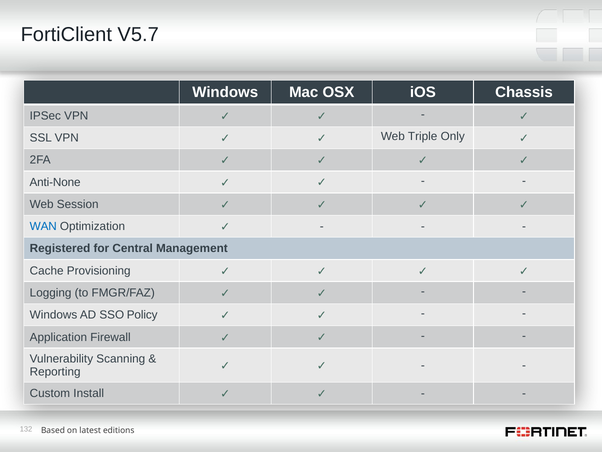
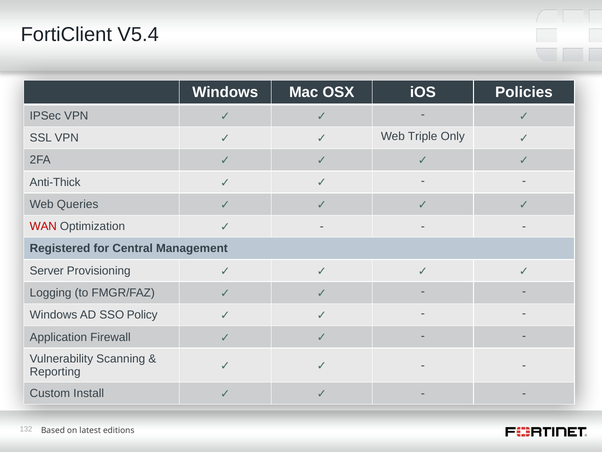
V5.7: V5.7 -> V5.4 (138, 34)
Chassis: Chassis -> Policies (524, 92)
Anti-None: Anti-None -> Anti-Thick (55, 182)
Session: Session -> Queries (78, 204)
WAN colour: blue -> red (43, 226)
Cache: Cache -> Server (47, 270)
